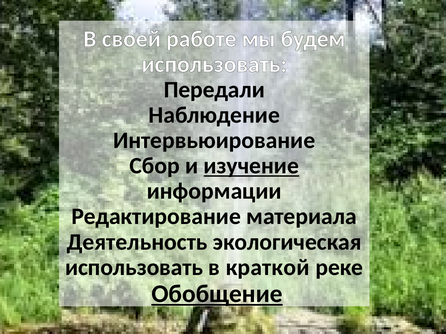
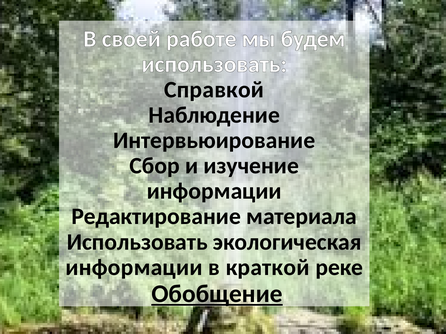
Передали: Передали -> Справкой (214, 90)
изучение underline: present -> none (251, 166)
Деятельность: Деятельность -> Использовать (137, 242)
использовать: использовать -> информации (134, 268)
